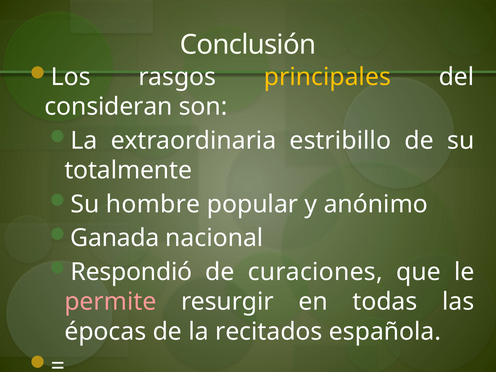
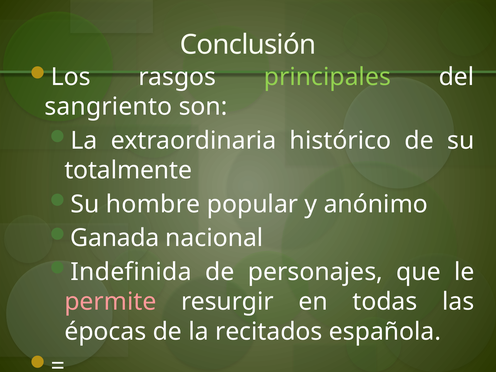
principales colour: yellow -> light green (327, 77)
consideran: consideran -> sangriento (108, 107)
estribillo: estribillo -> histórico (340, 141)
Respondió: Respondió -> Indefinida (131, 272)
curaciones: curaciones -> personajes (315, 272)
